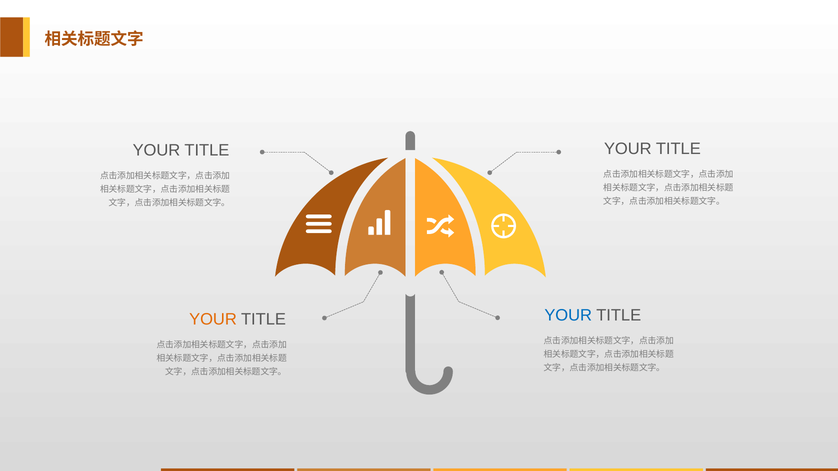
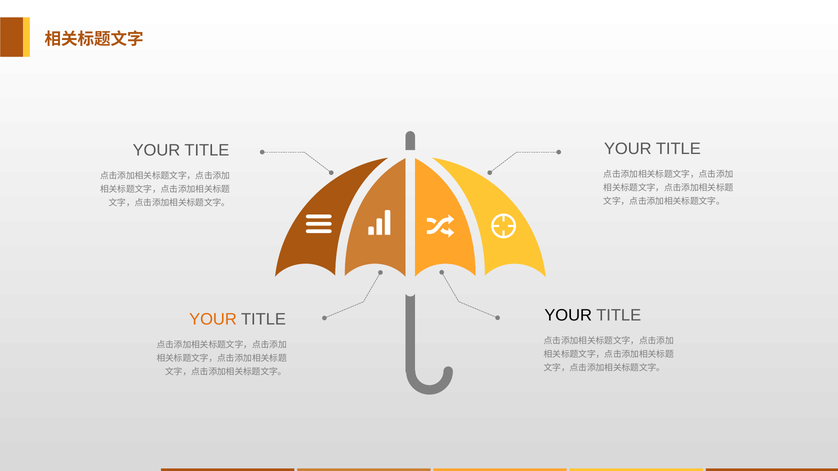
YOUR colour: blue -> black (568, 315)
